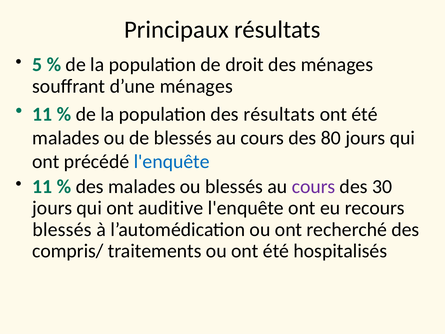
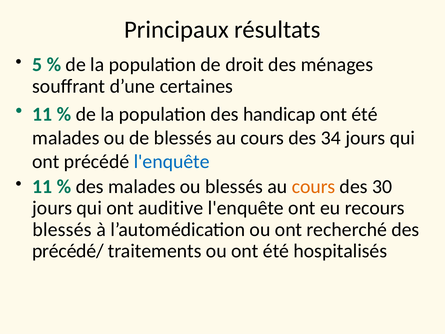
d’une ménages: ménages -> certaines (196, 86)
des résultats: résultats -> handicap (279, 114)
80: 80 -> 34 (331, 138)
cours colour: purple -> orange (314, 187)
compris/: compris/ -> précédé/ (68, 251)
